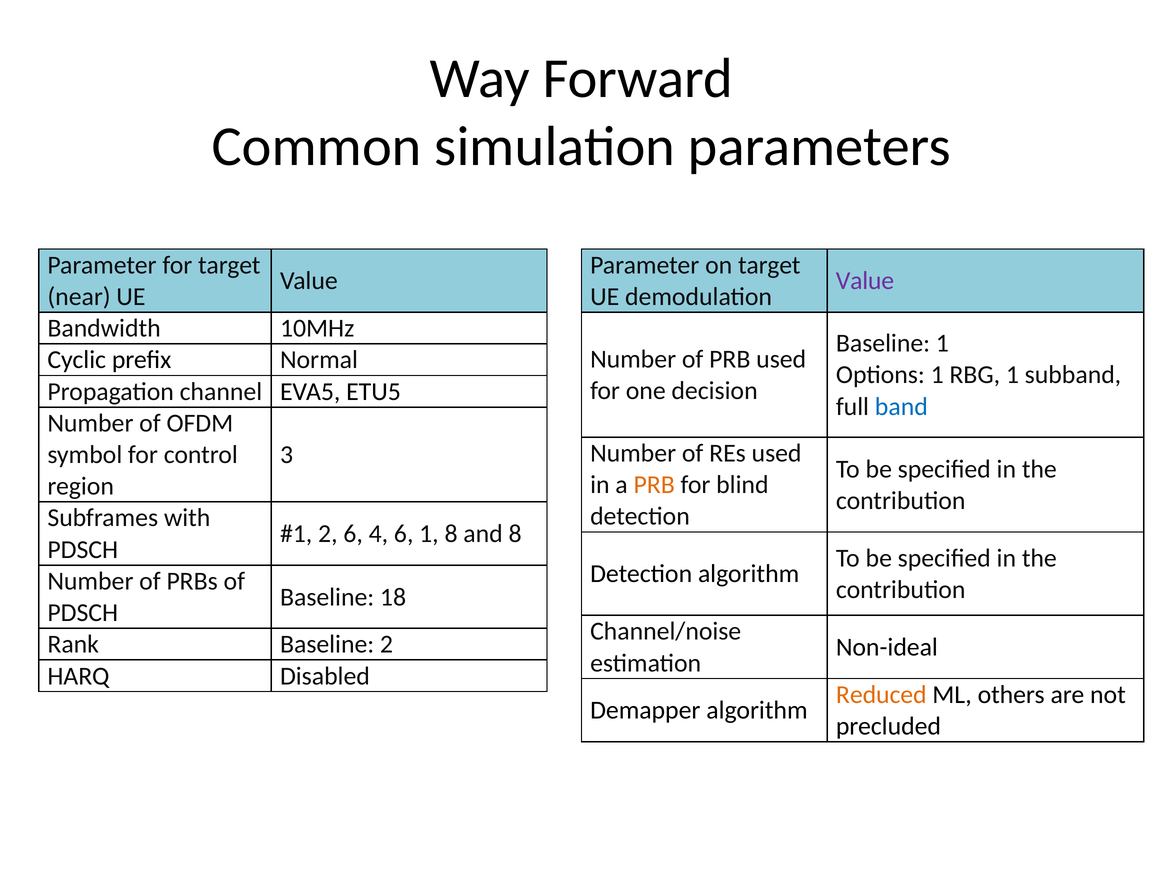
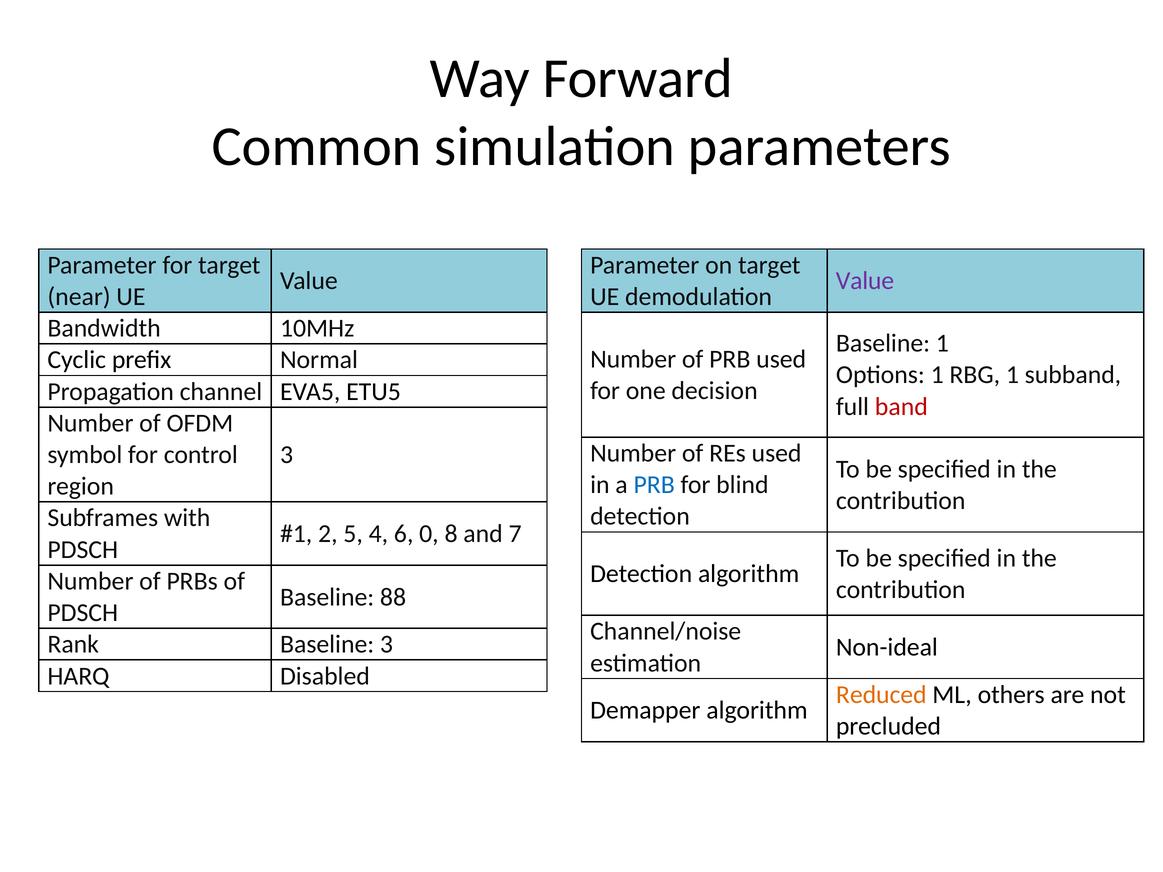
band colour: blue -> red (901, 407)
PRB colour: orange -> blue (654, 485)
2 6: 6 -> 5 (353, 534)
6 1: 1 -> 0 (429, 534)
and 8: 8 -> 7 (515, 534)
18: 18 -> 88 (393, 597)
Baseline 2: 2 -> 3 (386, 645)
